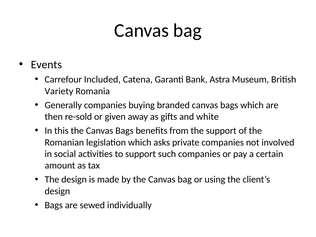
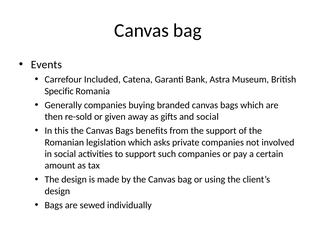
Variety: Variety -> Specific (59, 91)
and white: white -> social (207, 117)
